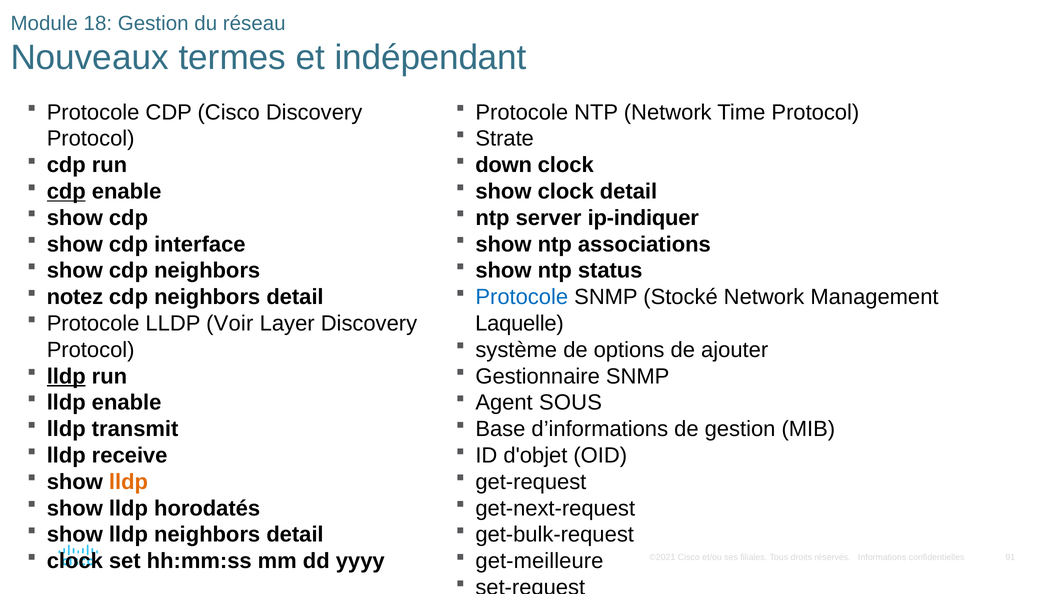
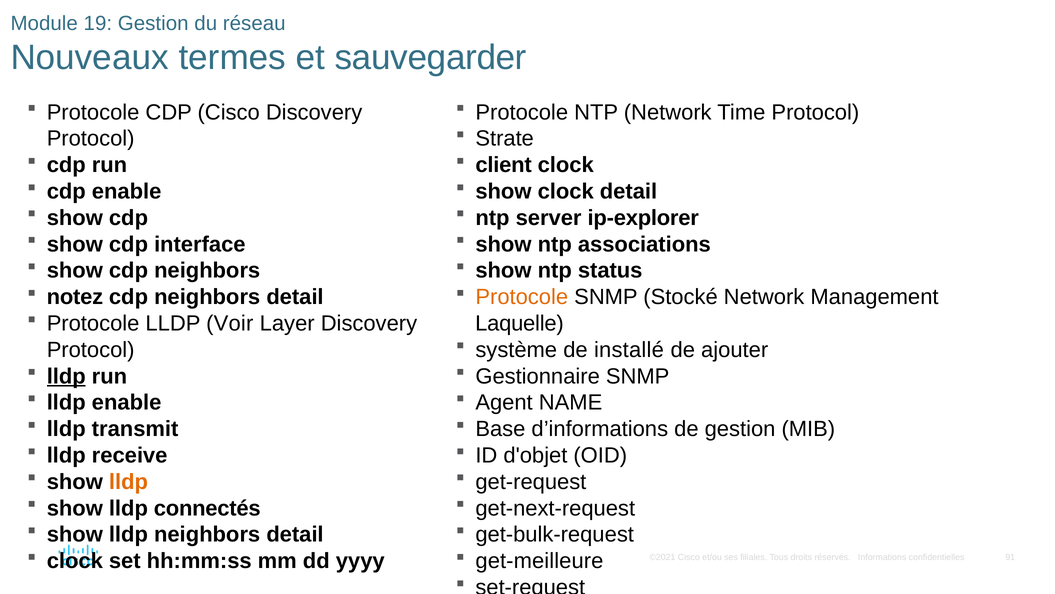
18: 18 -> 19 (98, 23)
indépendant: indépendant -> sauvegarder (431, 58)
down: down -> client (504, 165)
cdp underline: present -> none (66, 191)
ip-indiquer: ip-indiquer -> ip-explorer (643, 218)
Protocole colour: blue -> orange (522, 297)
options: options -> installé (629, 350)
SOUS: SOUS -> NAME (571, 402)
horodatés: horodatés -> connectés (207, 508)
